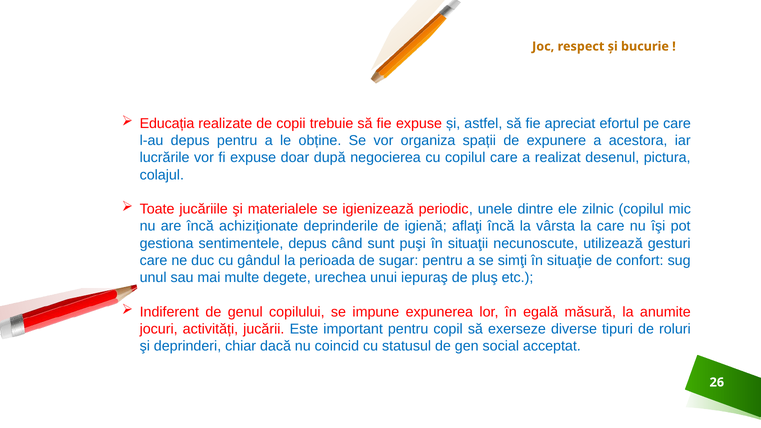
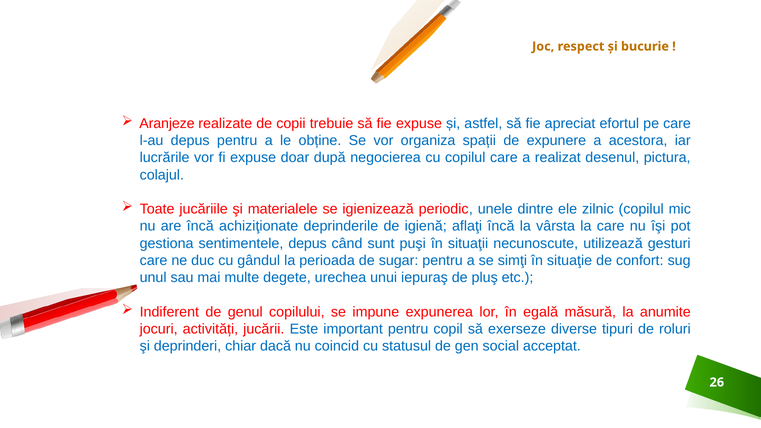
Educația: Educația -> Aranjeze (167, 124)
